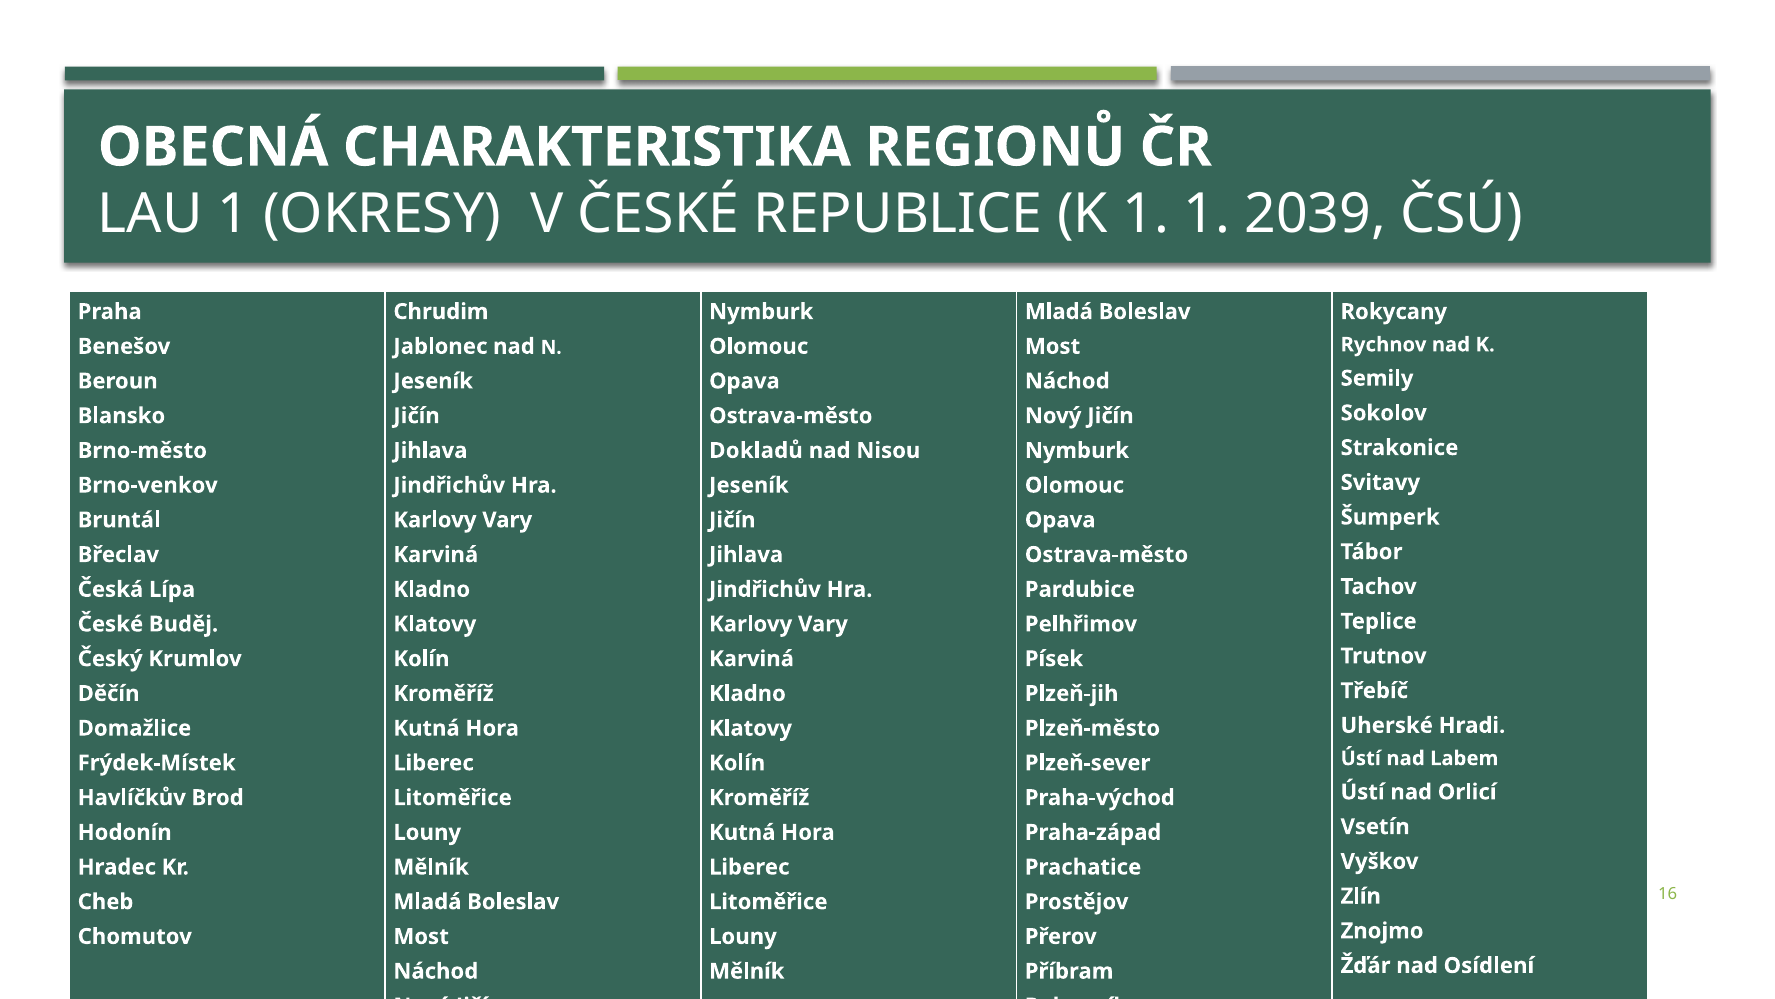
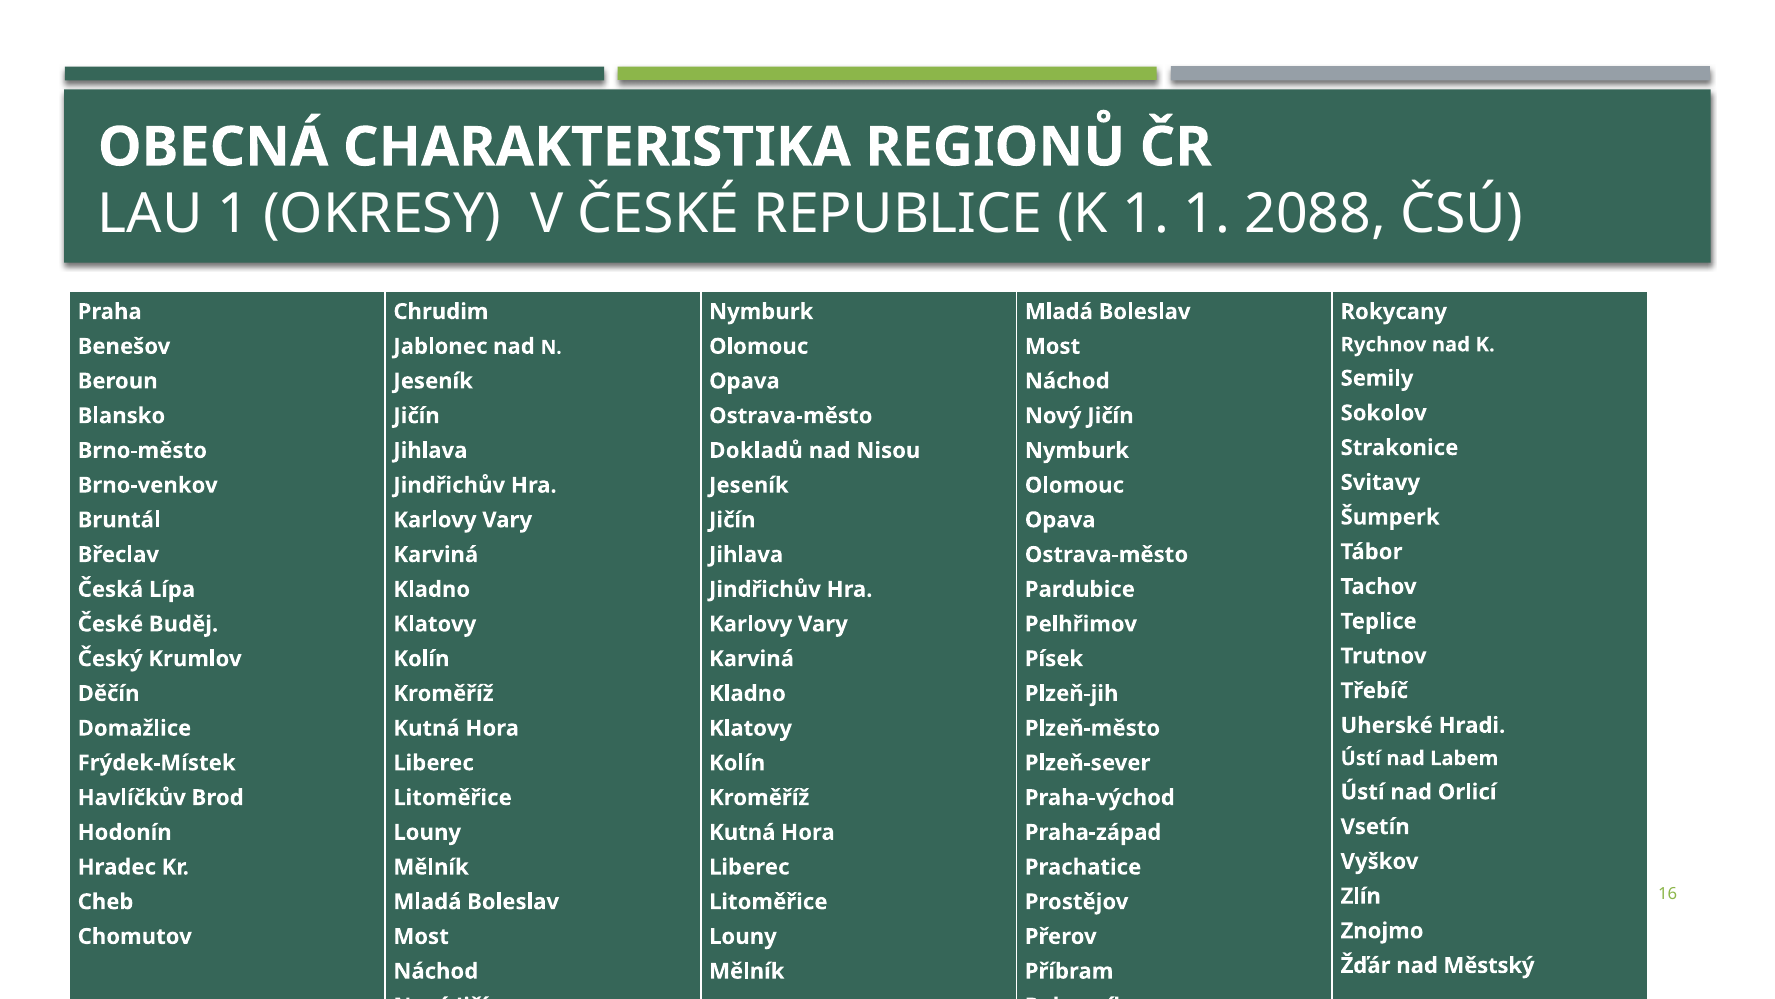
2039: 2039 -> 2088 (1315, 214)
Osídlení: Osídlení -> Městský (1489, 965)
